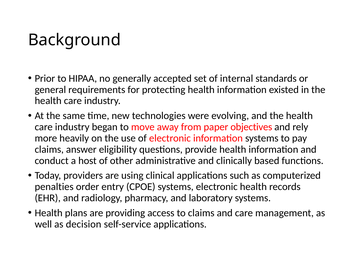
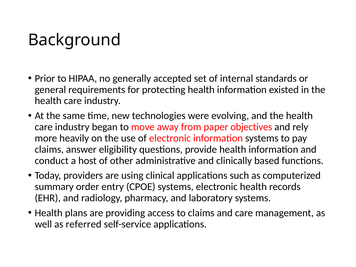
penalties: penalties -> summary (54, 187)
decision: decision -> referred (84, 224)
